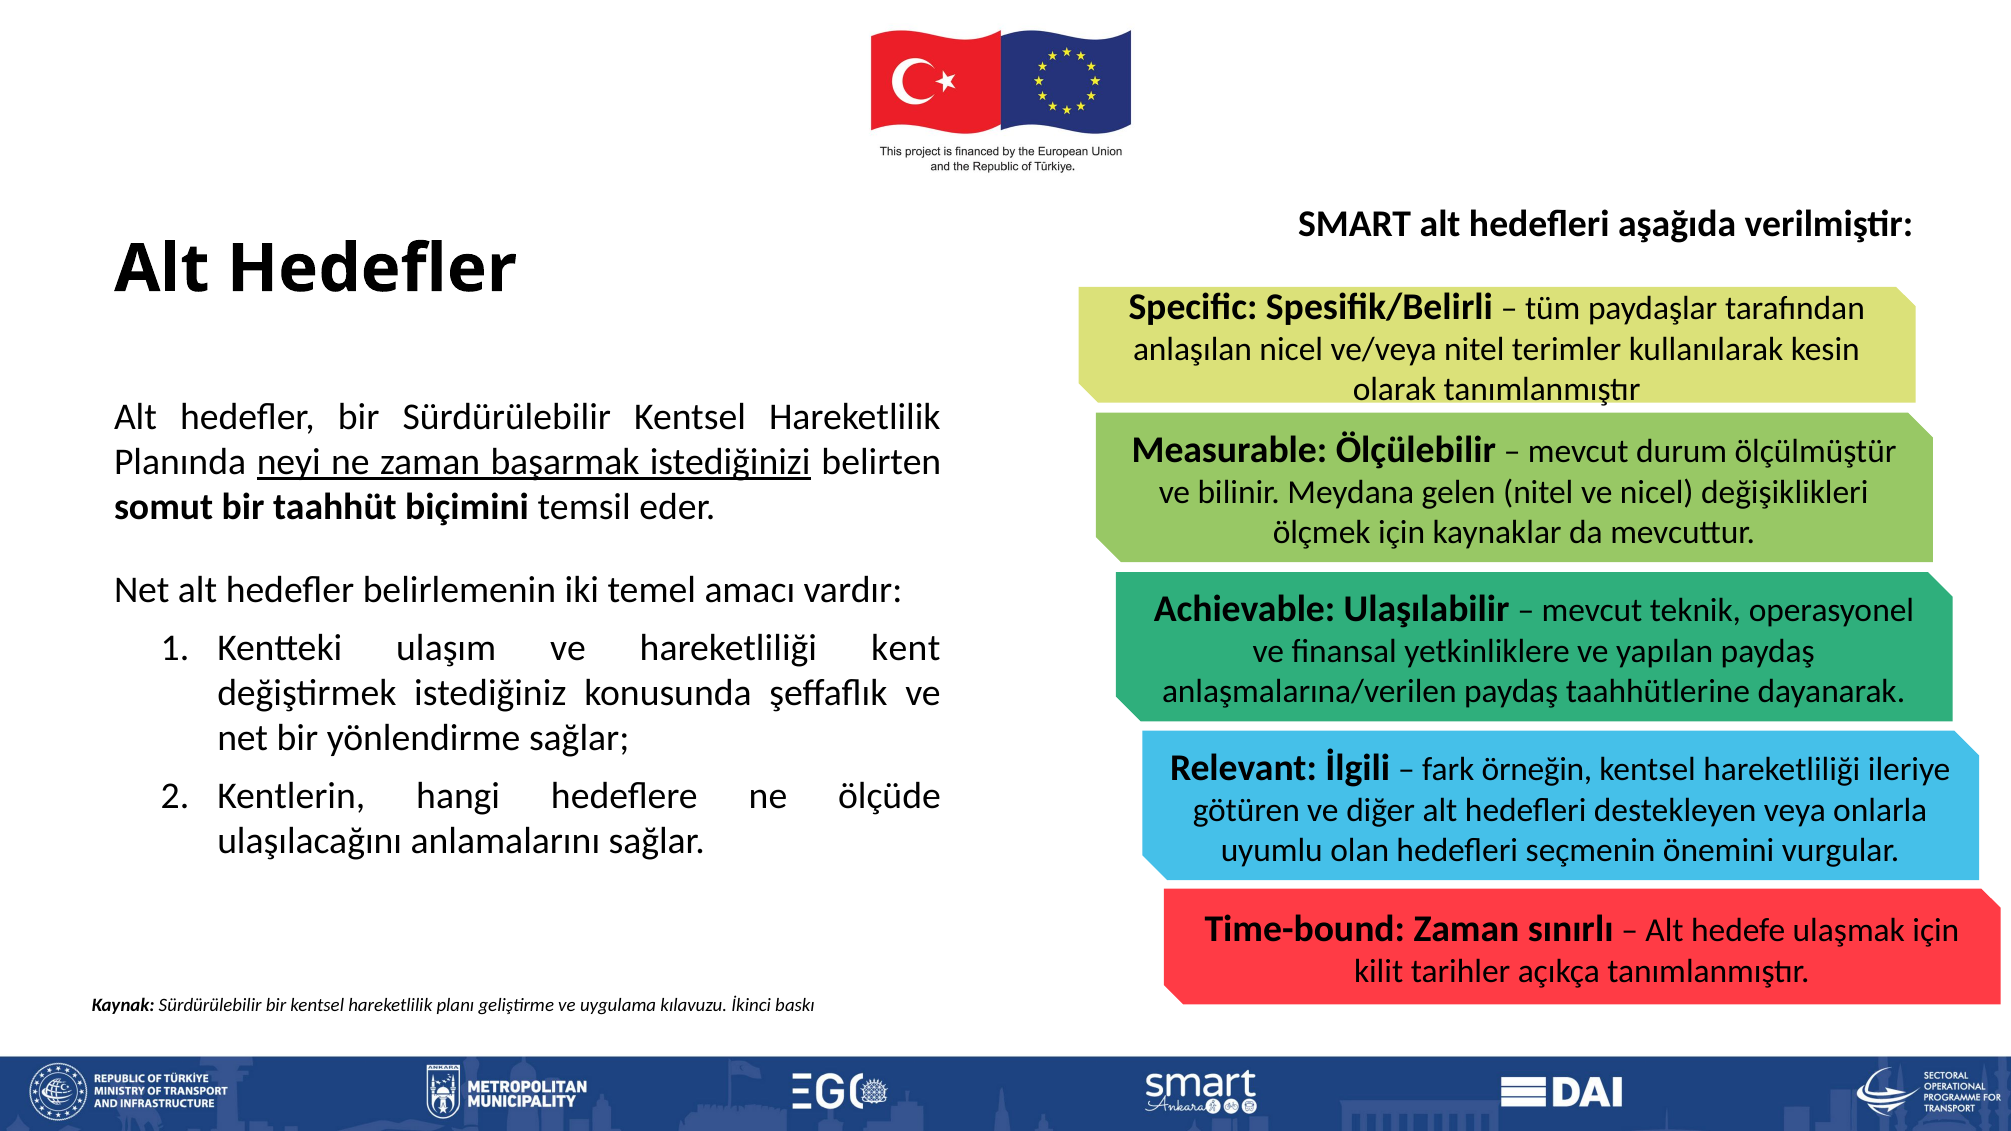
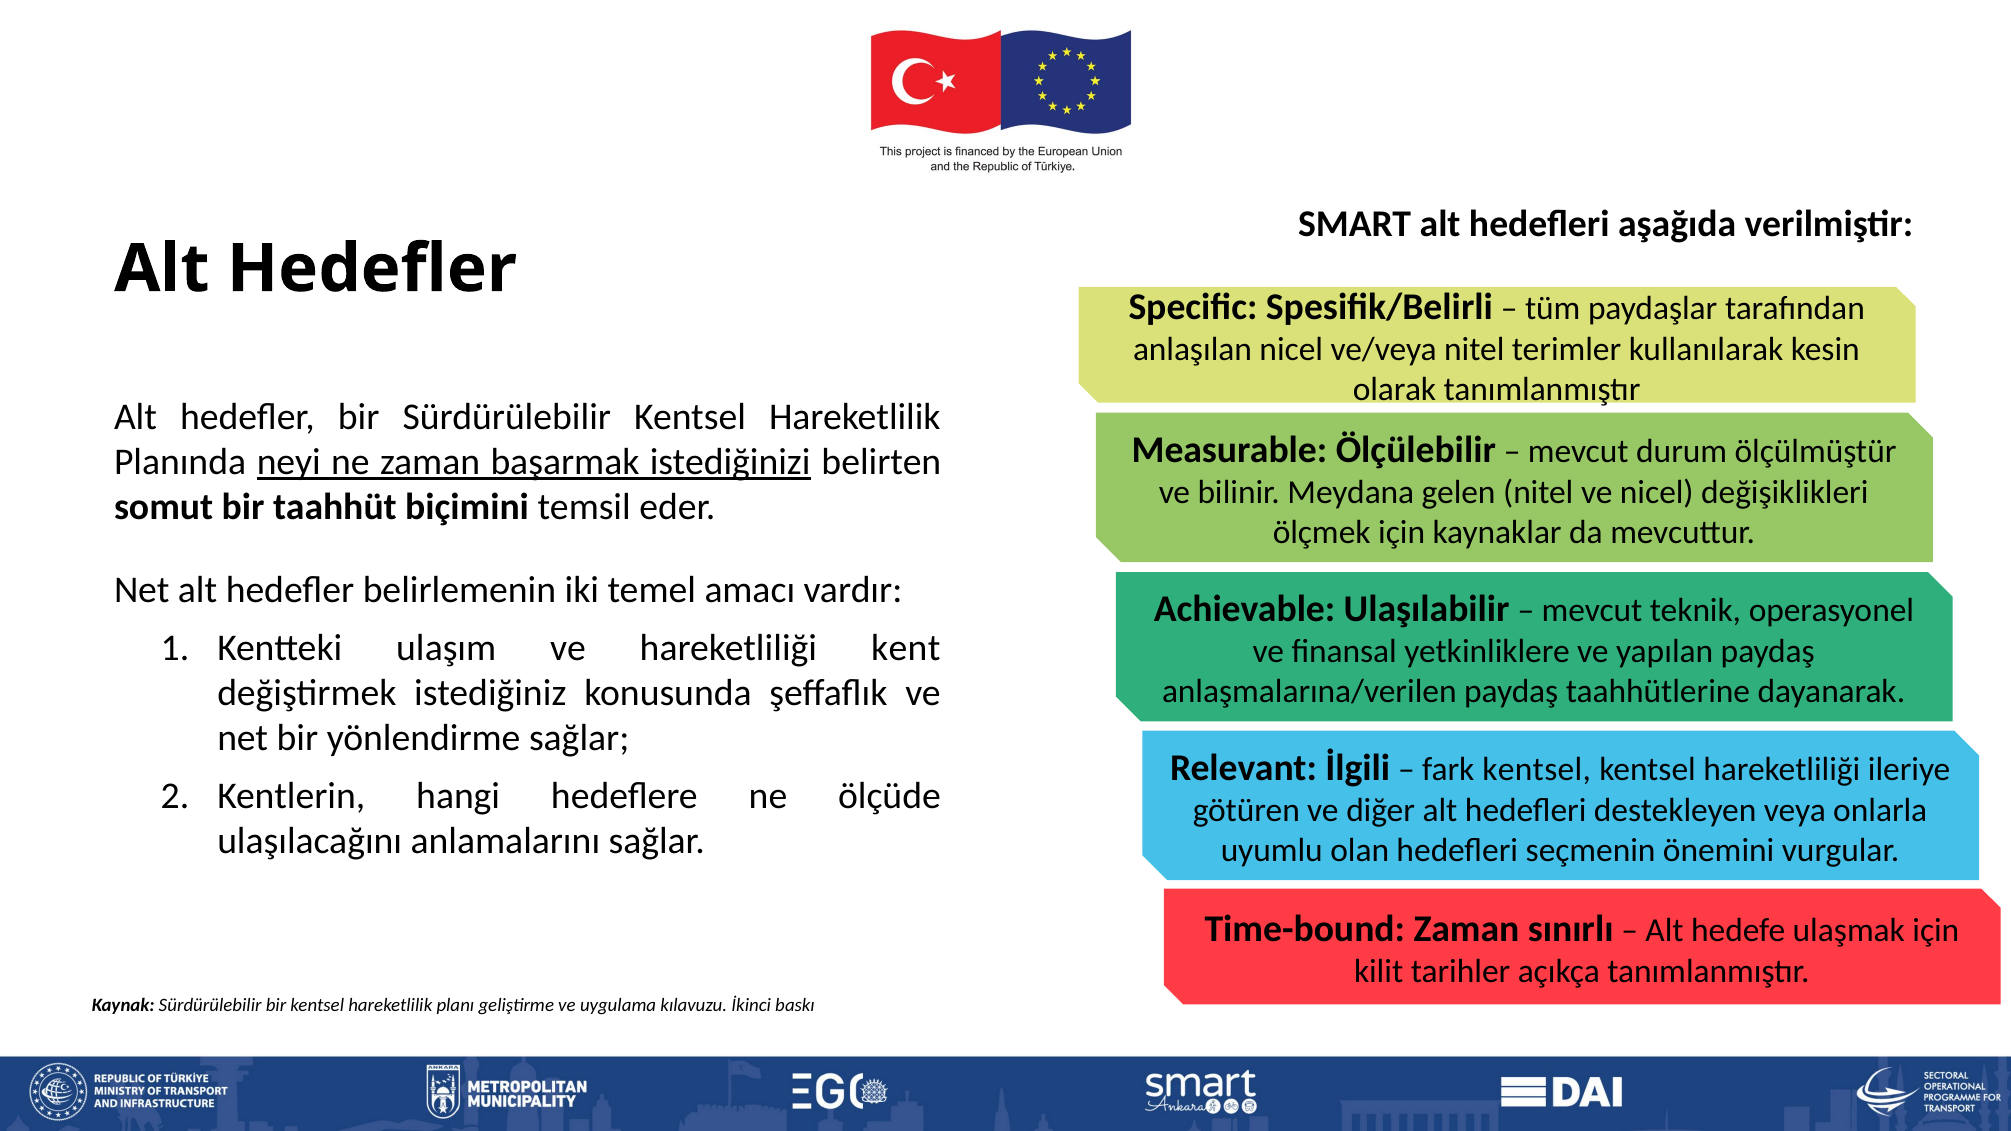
fark örneğin: örneğin -> kentsel (1537, 769)
